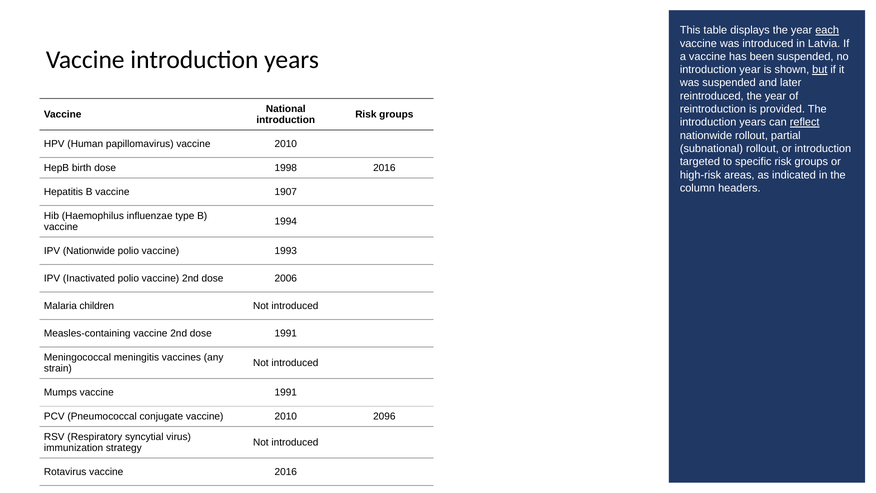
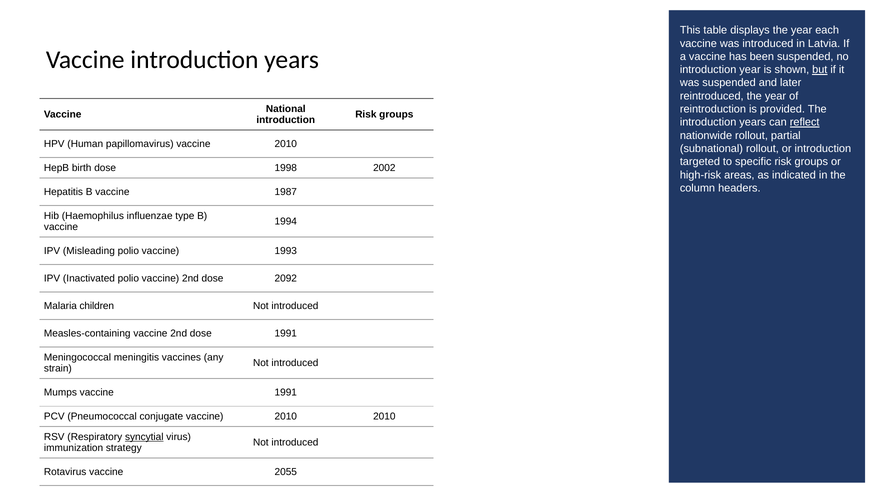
each underline: present -> none (827, 30)
1998 2016: 2016 -> 2002 (384, 168)
1907: 1907 -> 1987 (286, 192)
IPV Nationwide: Nationwide -> Misleading (89, 251)
2006: 2006 -> 2092 (286, 278)
2010 2096: 2096 -> 2010 (384, 416)
syncytial underline: none -> present (144, 437)
vaccine 2016: 2016 -> 2055 (286, 472)
